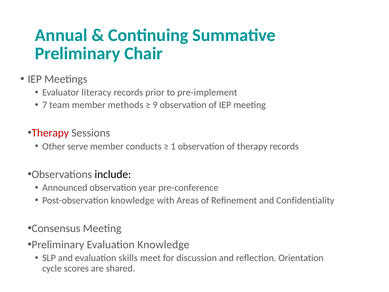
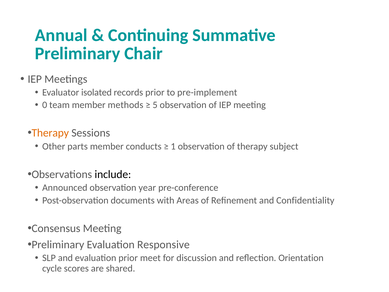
literacy: literacy -> isolated (97, 92)
7: 7 -> 0 (45, 105)
9: 9 -> 5 (155, 105)
Therapy colour: red -> orange (50, 133)
serve: serve -> parts (78, 146)
therapy records: records -> subject (284, 146)
Post-observation knowledge: knowledge -> documents (133, 200)
Evaluation Knowledge: Knowledge -> Responsive (163, 244)
evaluation skills: skills -> prior (128, 258)
